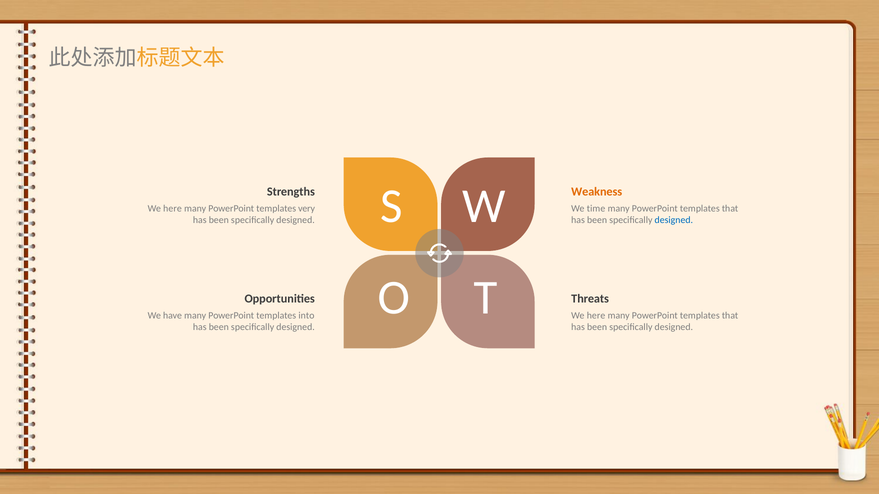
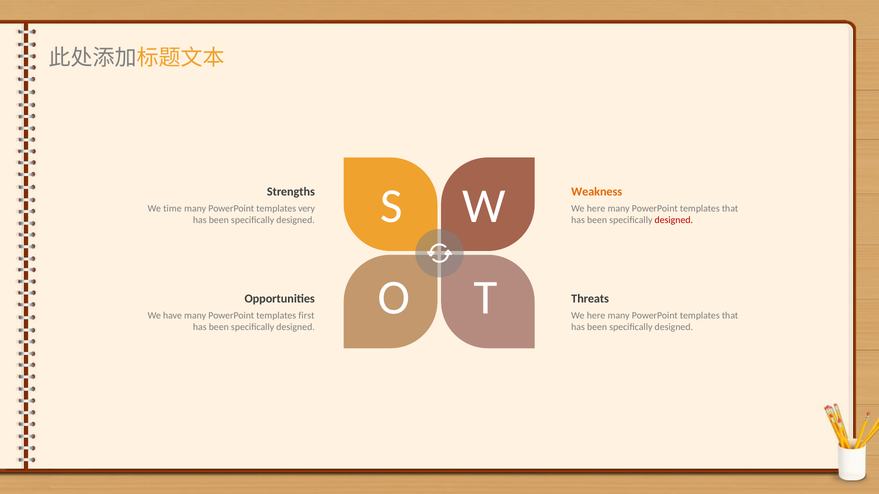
here: here -> time (172, 209)
time: time -> here (596, 209)
designed colour: blue -> red (674, 220)
into: into -> first (306, 316)
